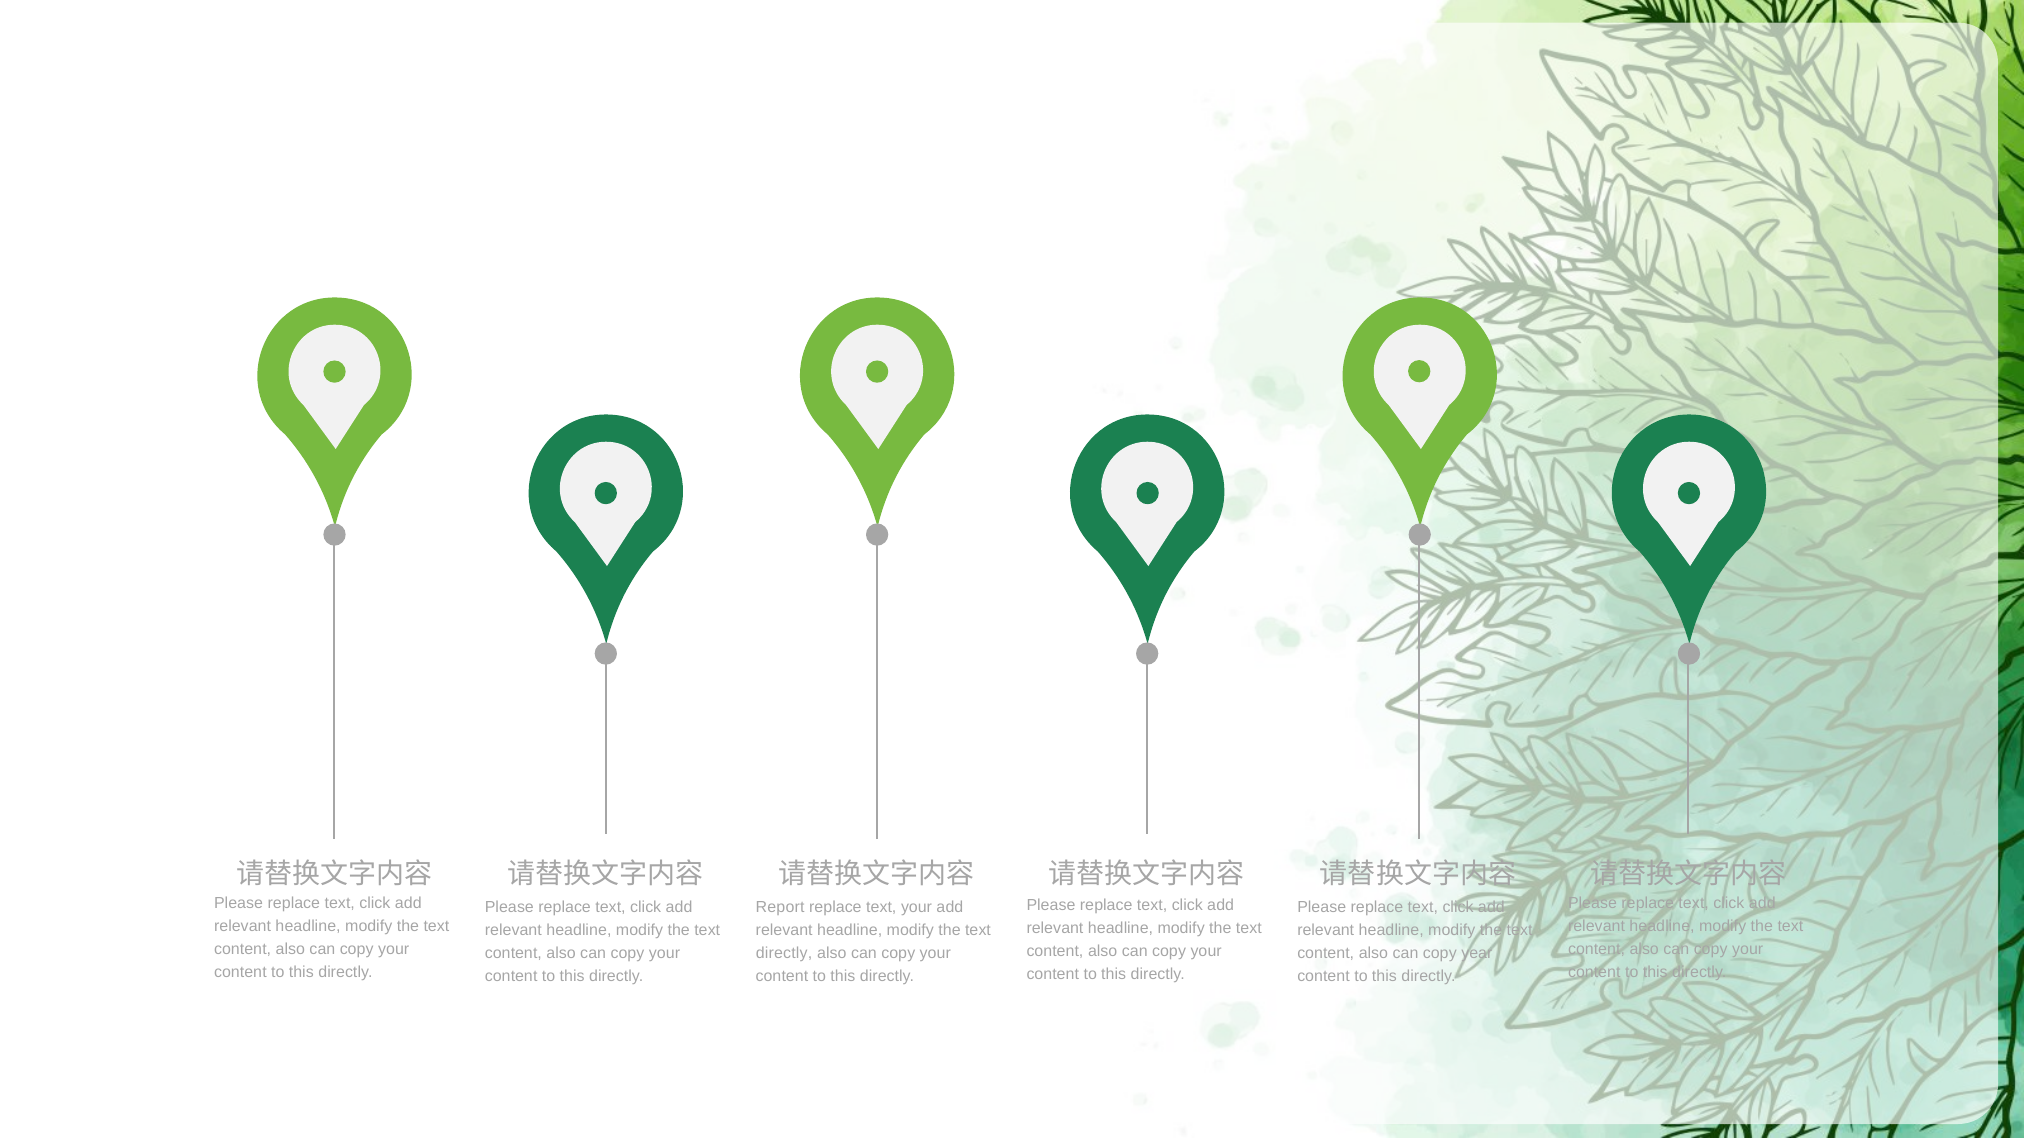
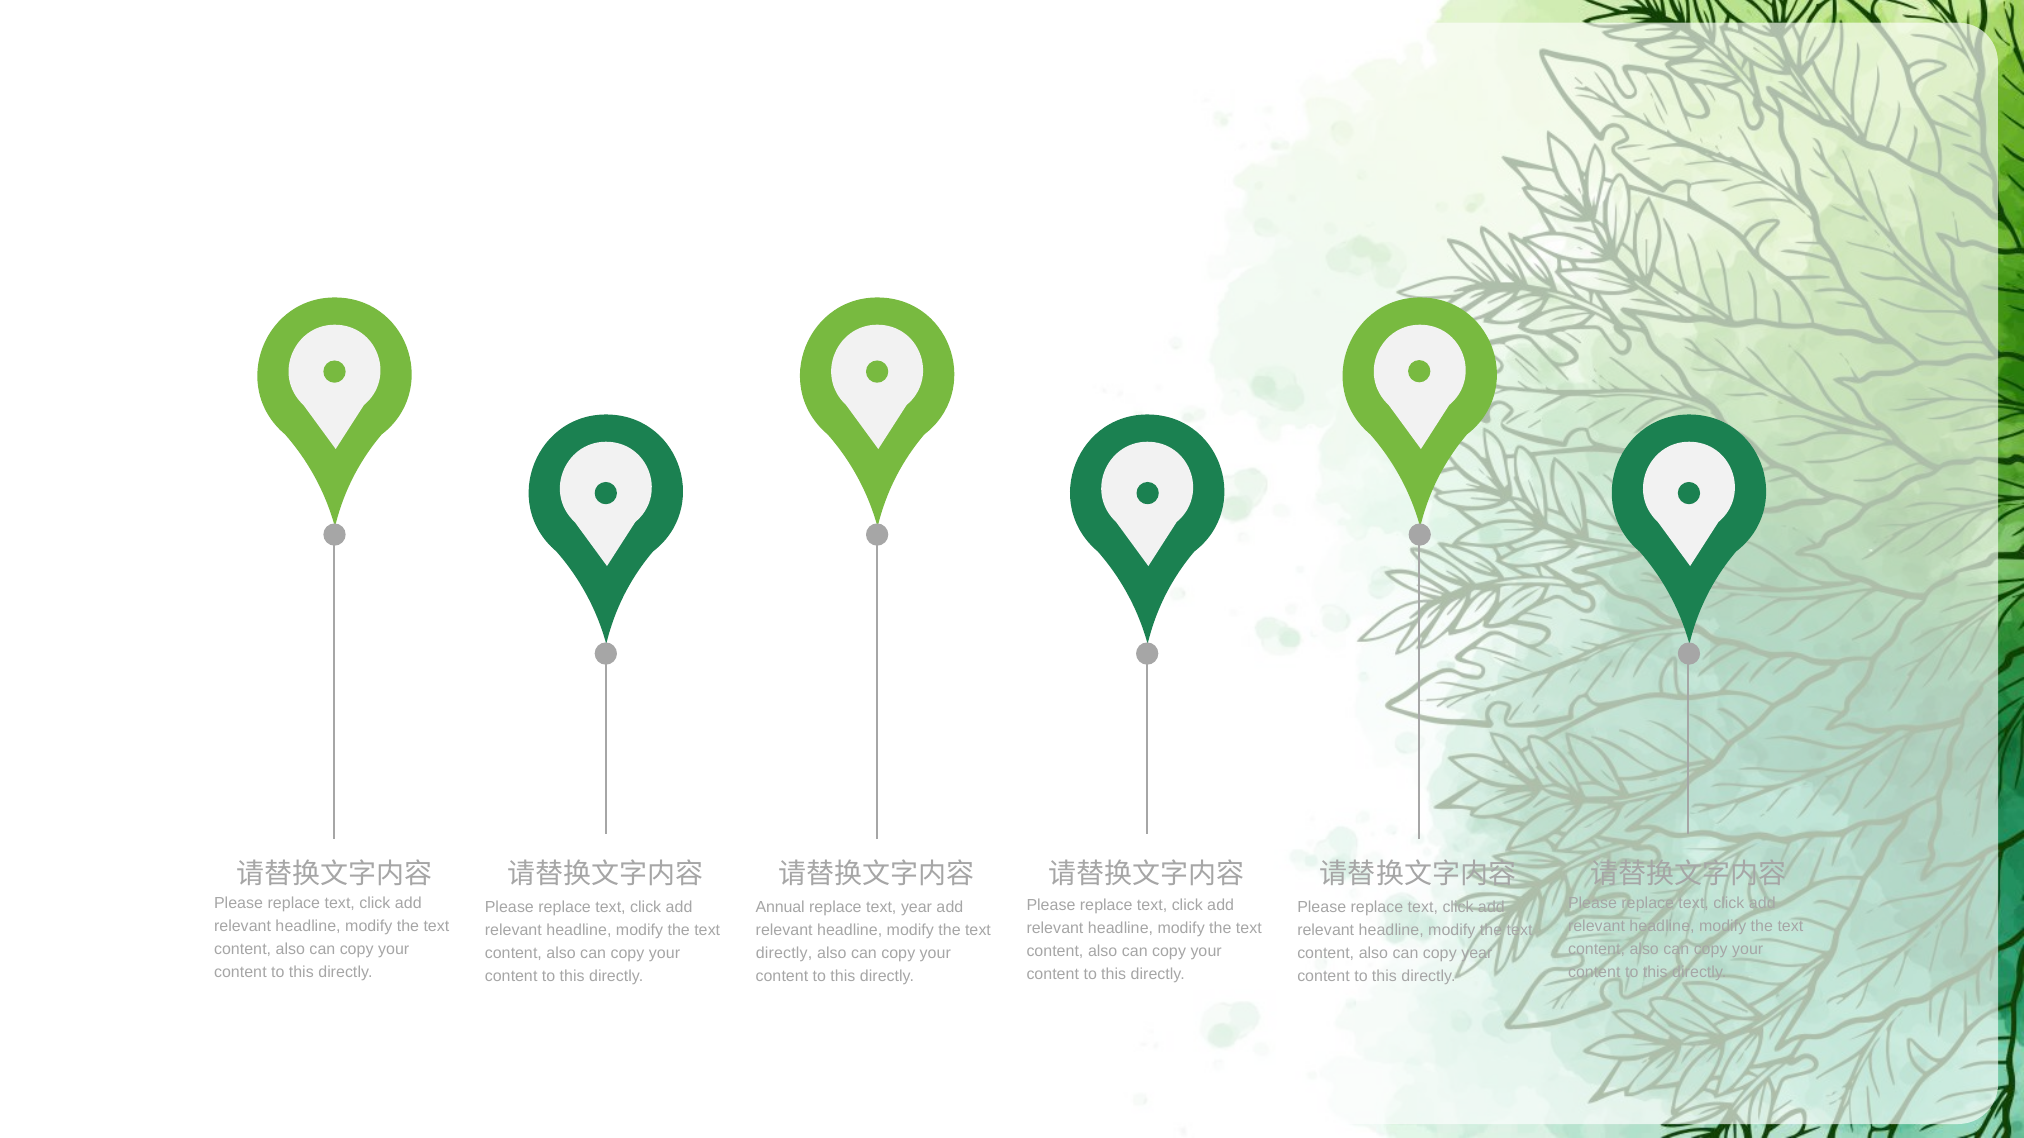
Report: Report -> Annual (780, 908)
text your: your -> year (917, 908)
